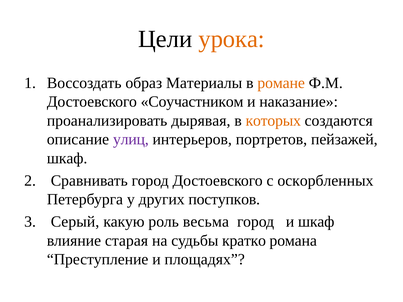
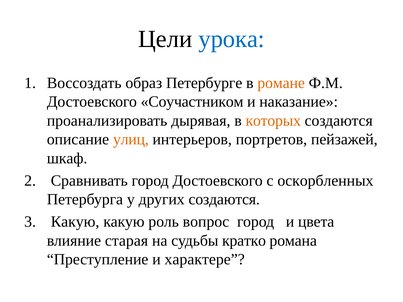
урока colour: orange -> blue (232, 39)
Материалы: Материалы -> Петербурге (204, 83)
улиц colour: purple -> orange (131, 139)
других поступков: поступков -> создаются (224, 200)
Серый: Серый -> Какую (75, 222)
весьма: весьма -> вопрос (206, 222)
и шкаф: шкаф -> цвета (316, 222)
площадях: площадях -> характере (205, 260)
